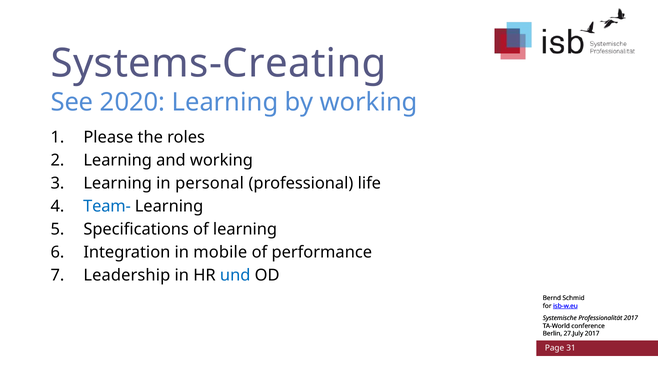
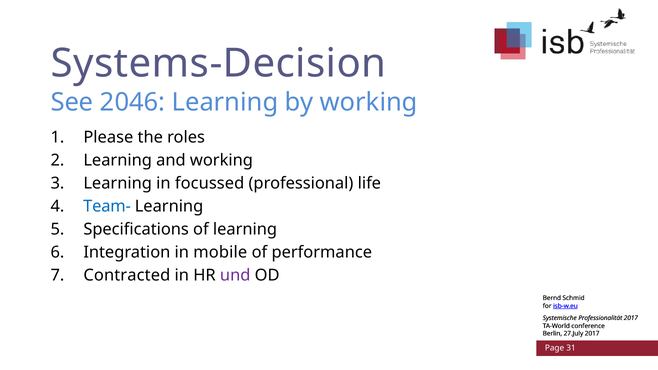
Systems-Creating: Systems-Creating -> Systems-Decision (219, 64)
2020: 2020 -> 2046 (133, 102)
personal: personal -> focussed (210, 183)
Leadership: Leadership -> Contracted (127, 275)
und colour: blue -> purple (235, 275)
